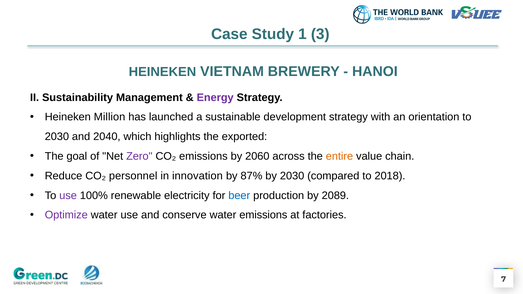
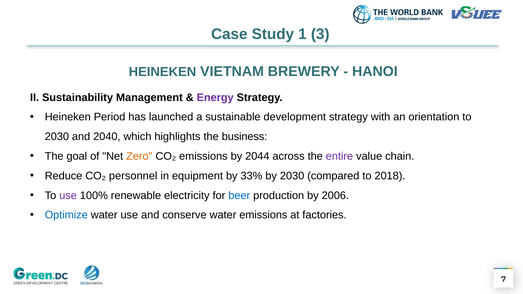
Million: Million -> Period (110, 117)
exported: exported -> business (245, 137)
Zero colour: purple -> orange (139, 156)
2060: 2060 -> 2044 (257, 156)
entire colour: orange -> purple (339, 156)
innovation: innovation -> equipment (197, 176)
87%: 87% -> 33% (251, 176)
2089: 2089 -> 2006 (335, 196)
Optimize colour: purple -> blue (66, 215)
